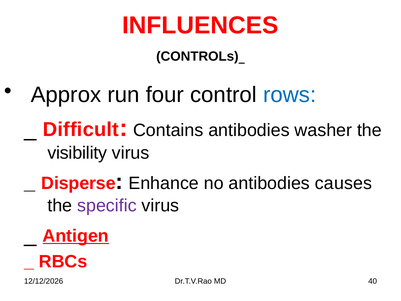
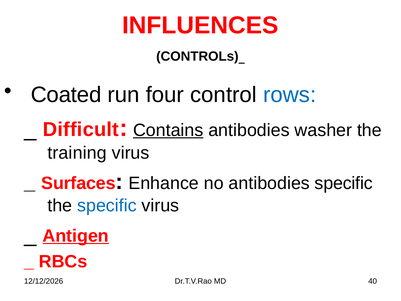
Approx: Approx -> Coated (66, 95)
Contains underline: none -> present (168, 130)
visibility: visibility -> training (77, 153)
Disperse: Disperse -> Surfaces (78, 183)
antibodies causes: causes -> specific (344, 183)
specific colour: purple -> blue (107, 205)
